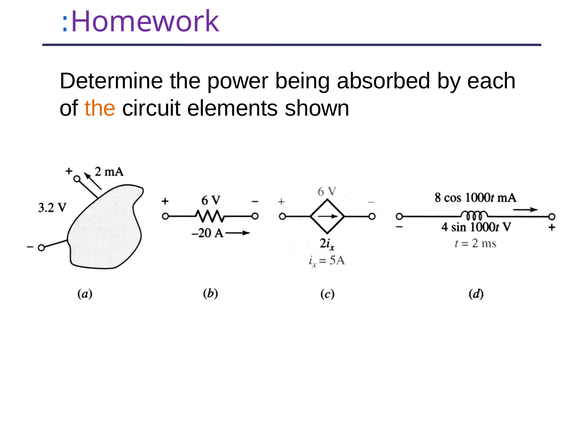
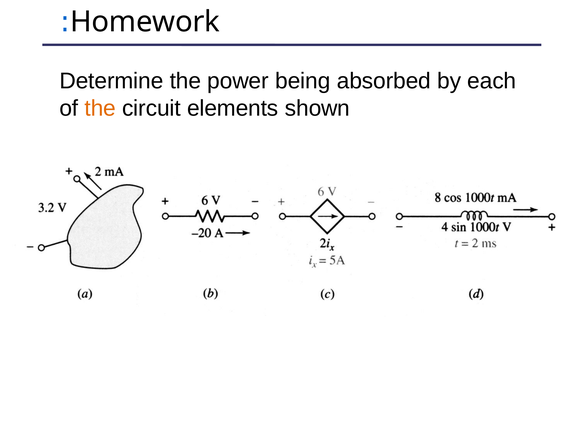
Homework colour: purple -> black (145, 22)
